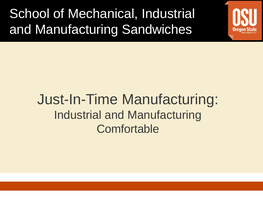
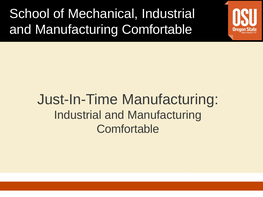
Sandwiches: Sandwiches -> Comfortable (157, 30)
